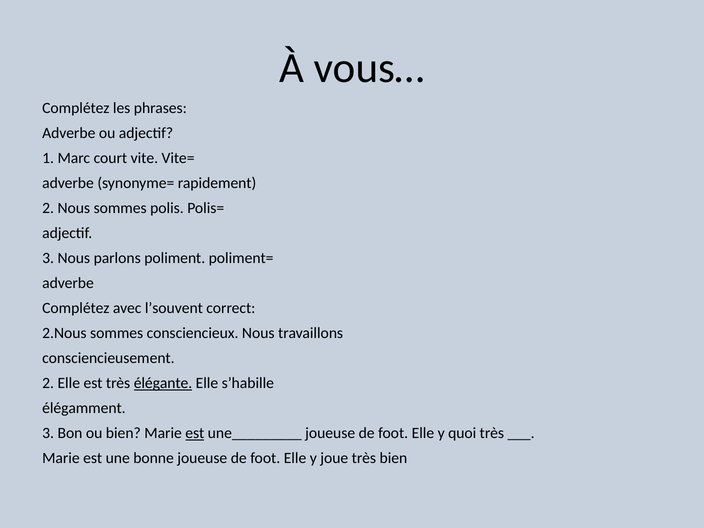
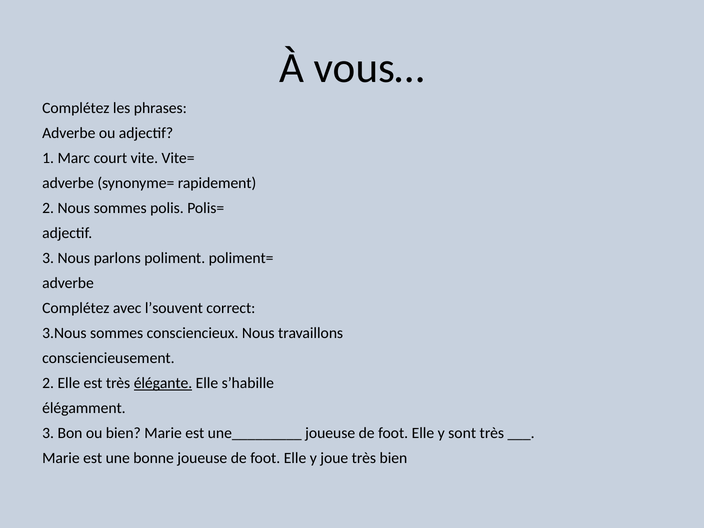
2.Nous: 2.Nous -> 3.Nous (64, 333)
est underline: present -> none (195, 433)
quoi: quoi -> sont (462, 433)
